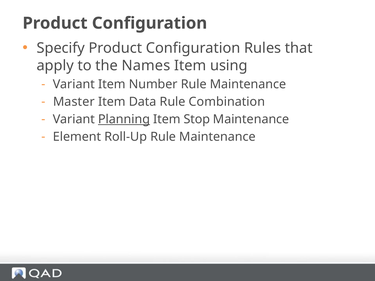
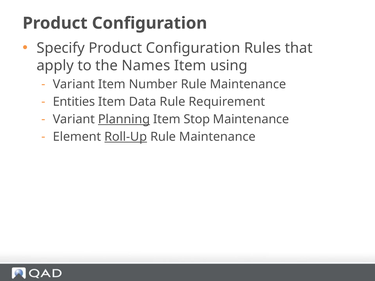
Master: Master -> Entities (74, 102)
Combination: Combination -> Requirement (227, 102)
Roll-Up underline: none -> present (126, 137)
